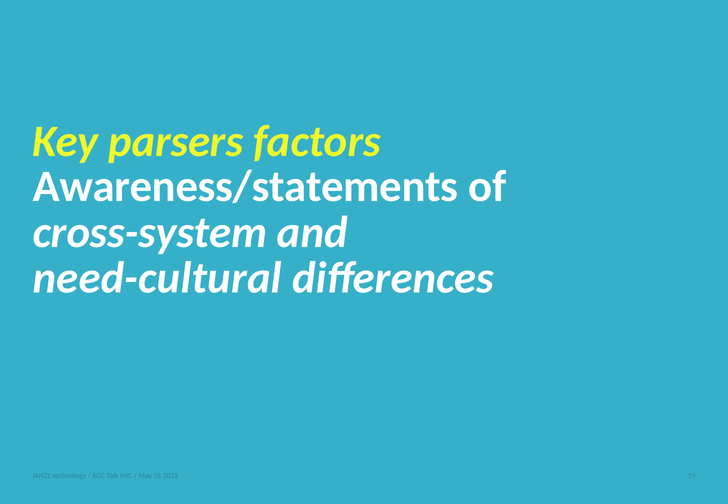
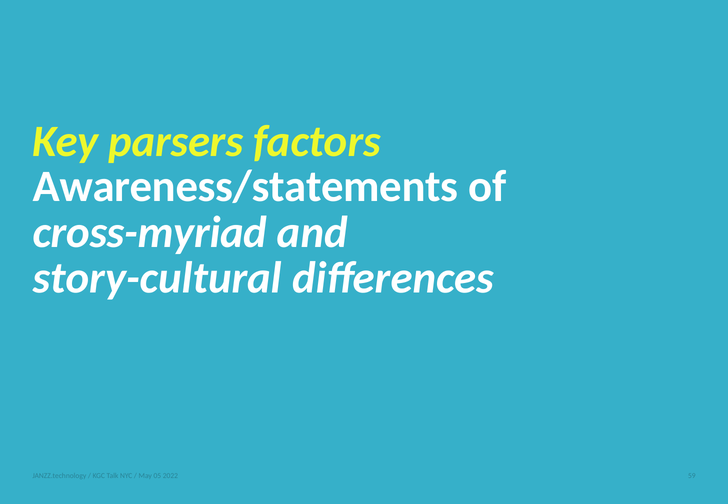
cross-system: cross-system -> cross-myriad (150, 232)
need-cultural: need-cultural -> story-cultural (157, 278)
